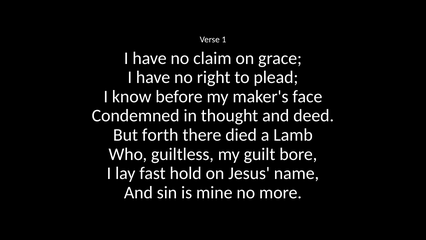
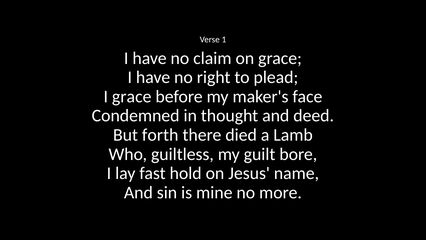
I know: know -> grace (132, 96)
